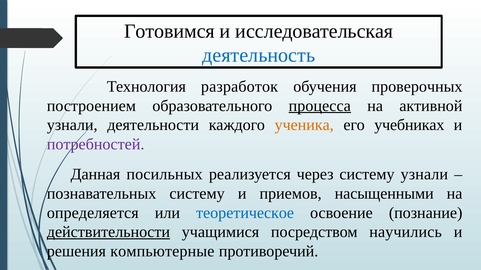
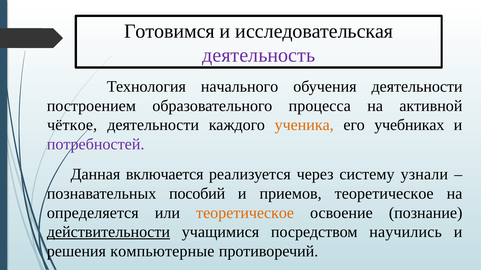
деятельность colour: blue -> purple (259, 55)
разработок: разработок -> начального (240, 87)
обучения проверочных: проверочных -> деятельности (417, 87)
процесса underline: present -> none (320, 106)
узнали: узнали -> чёткое (72, 125)
посильных: посильных -> включается (165, 175)
познавательных систему: систему -> пособий (197, 194)
приемов насыщенными: насыщенными -> теоретическое (384, 194)
теоретическое colour: blue -> orange (245, 213)
